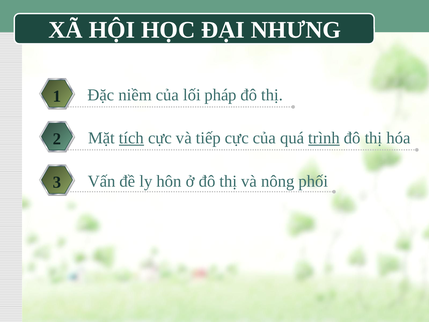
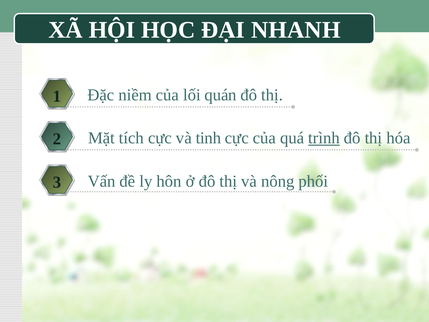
NHƯNG: NHƯNG -> NHANH (296, 30)
pháp: pháp -> quán (221, 95)
tích underline: present -> none (131, 138)
tiếp: tiếp -> tinh (208, 138)
